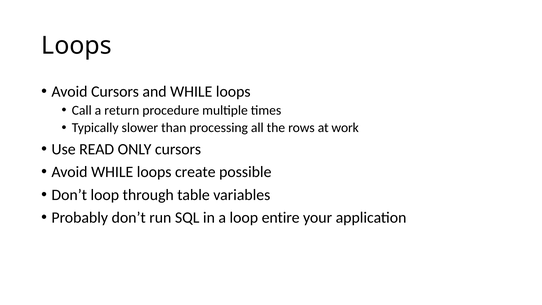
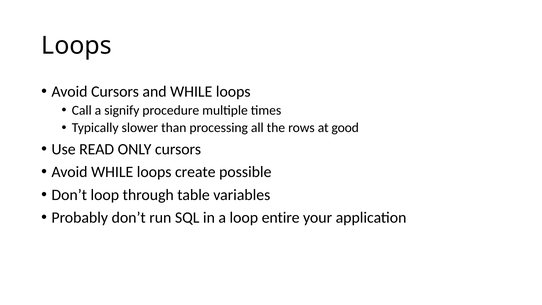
return: return -> signify (122, 110)
work: work -> good (345, 128)
